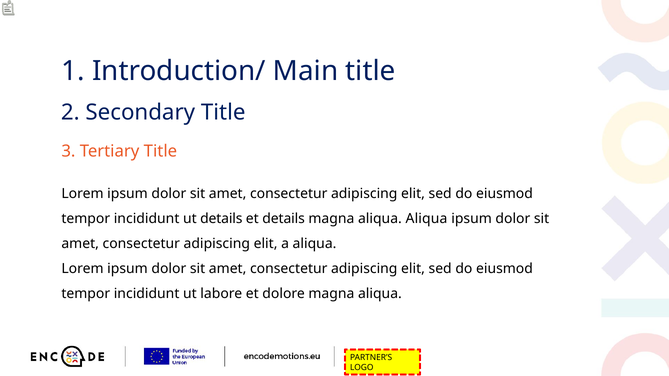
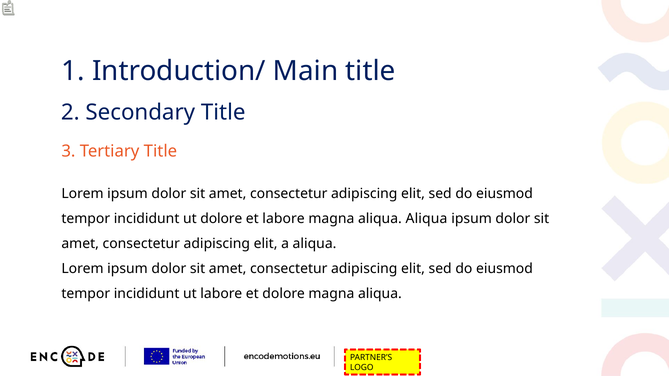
ut details: details -> dolore (221, 219)
et details: details -> labore (284, 219)
